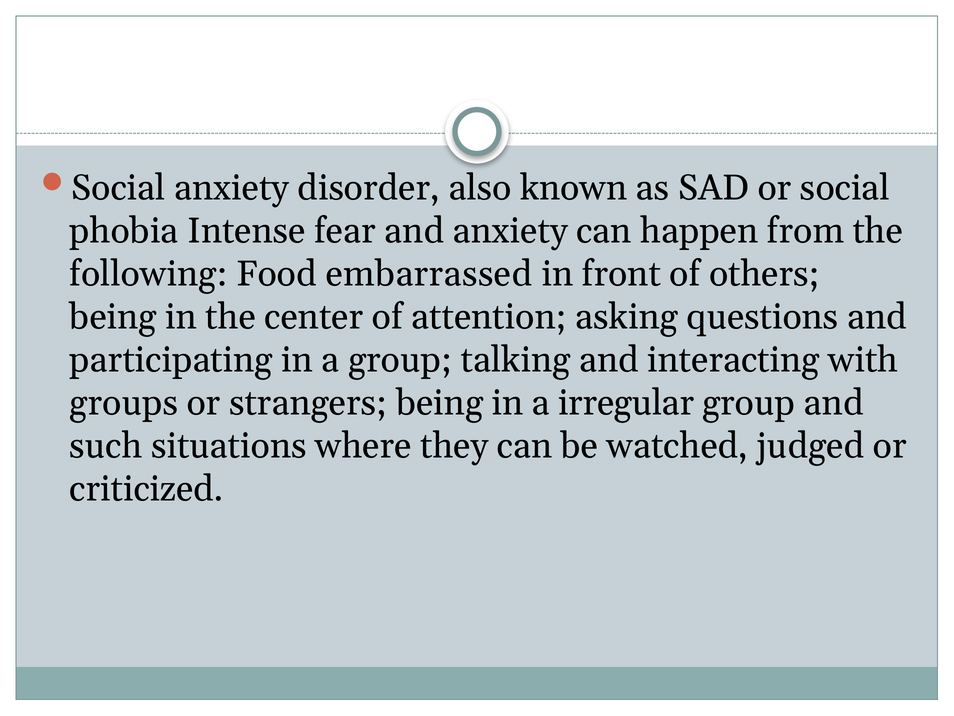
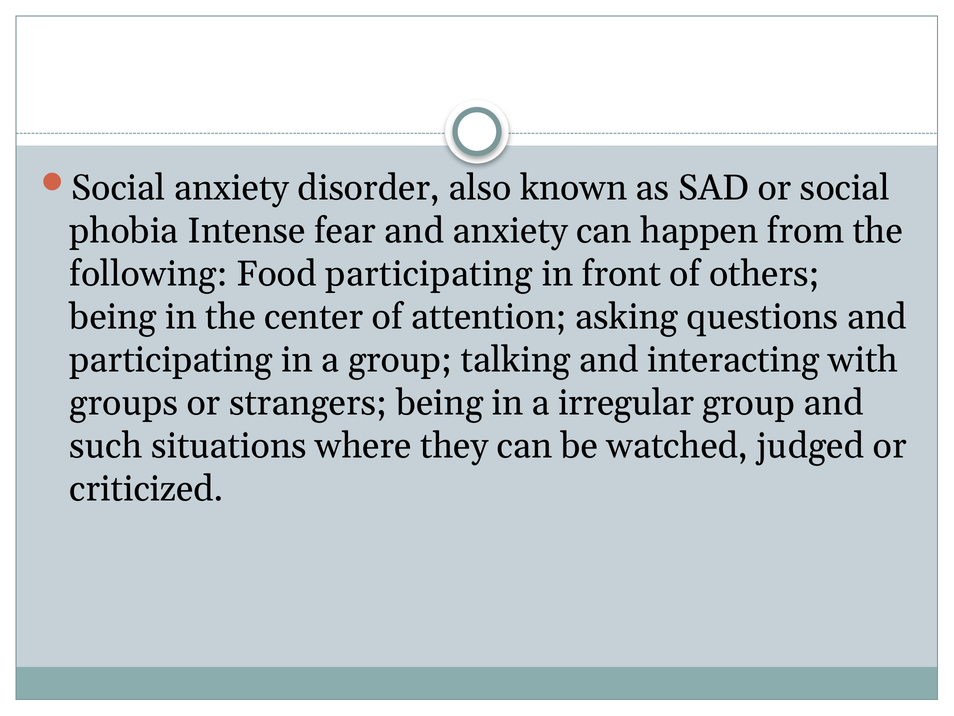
Food embarrassed: embarrassed -> participating (429, 274)
